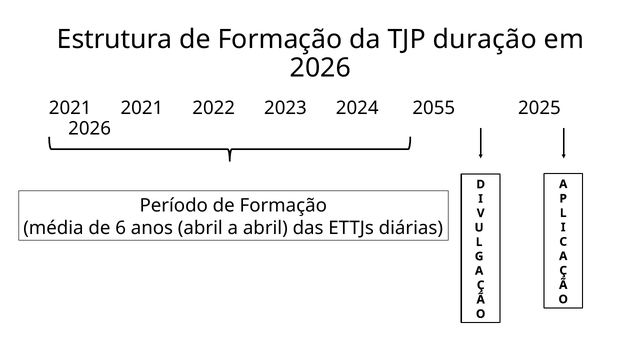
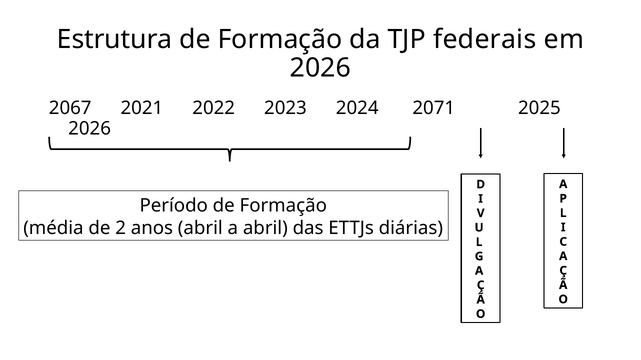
duração: duração -> federais (485, 39)
2021: 2021 -> 2067 (70, 108)
2055: 2055 -> 2071 (434, 108)
6: 6 -> 2 (121, 229)
